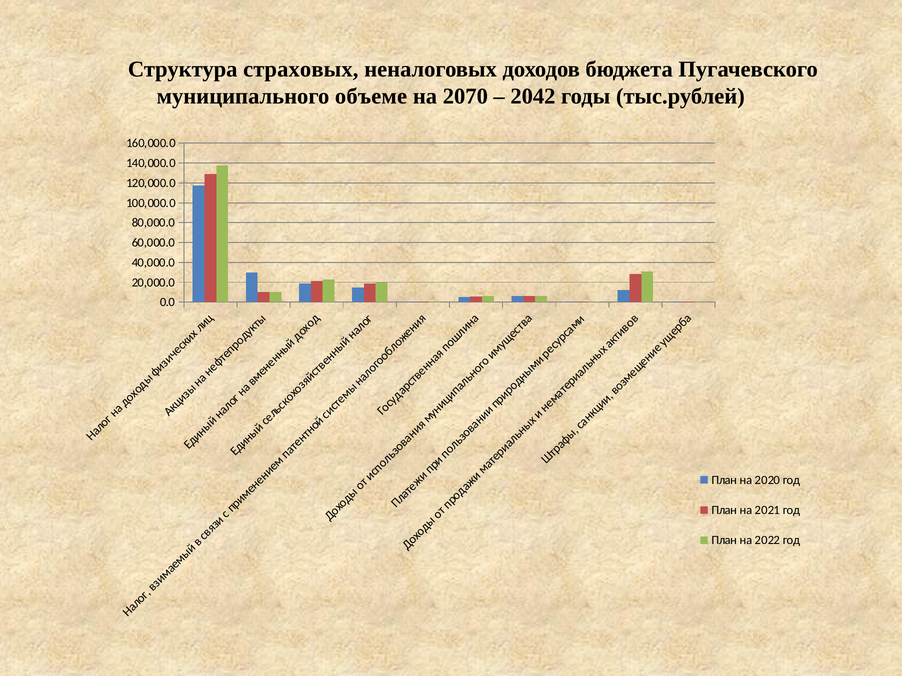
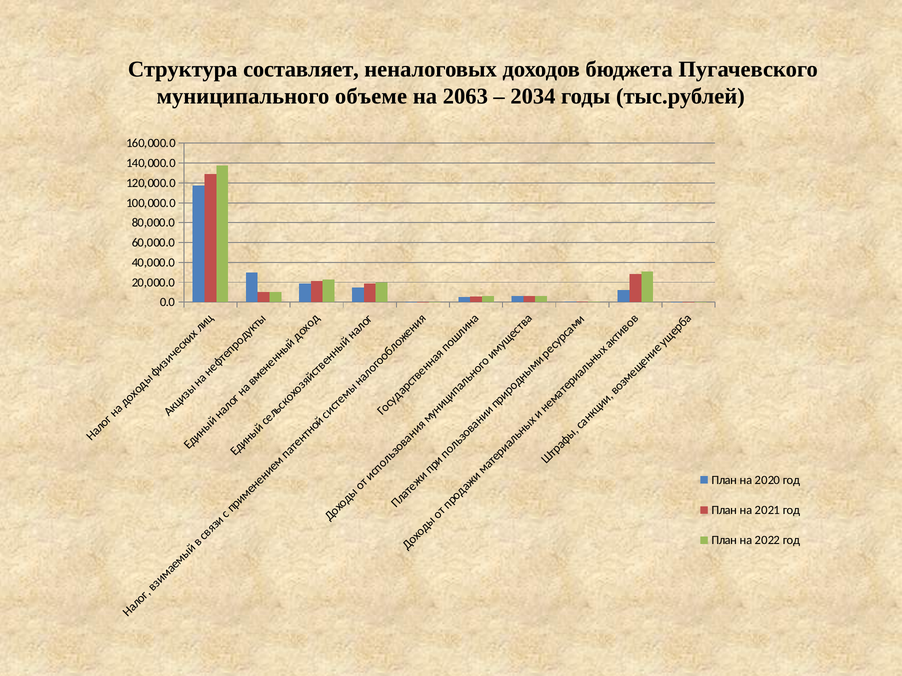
страховых: страховых -> составляет (301, 69)
2070: 2070 -> 2063 (465, 96)
2042: 2042 -> 2034 (533, 96)
